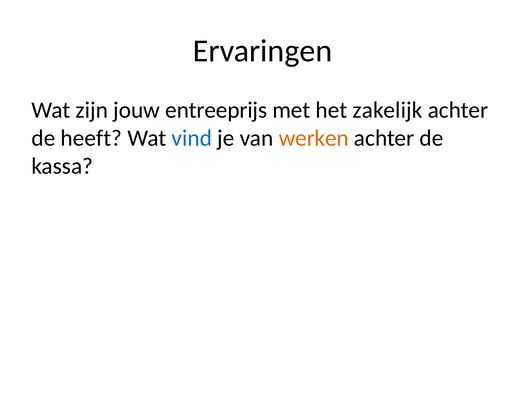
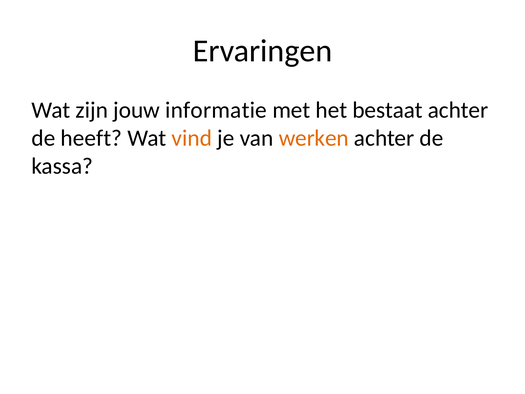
entreeprijs: entreeprijs -> informatie (216, 110)
zakelijk: zakelijk -> bestaat (388, 110)
vind colour: blue -> orange (192, 138)
